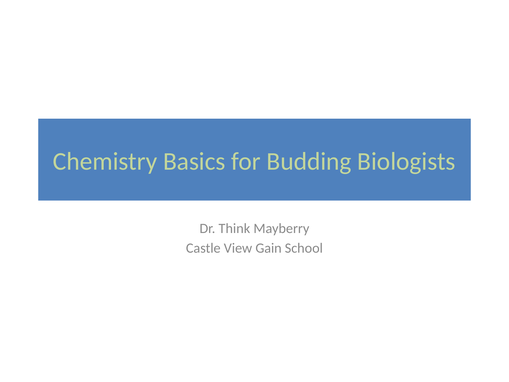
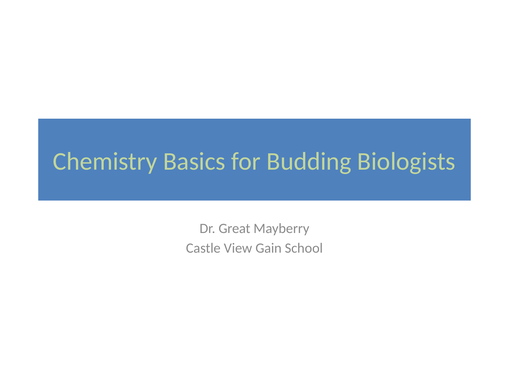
Think: Think -> Great (234, 228)
